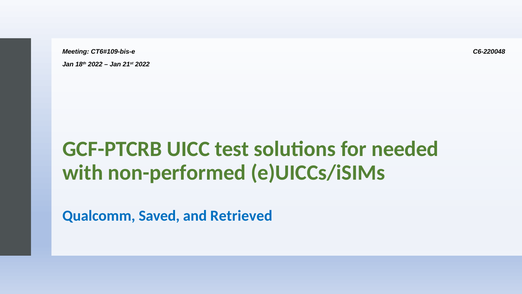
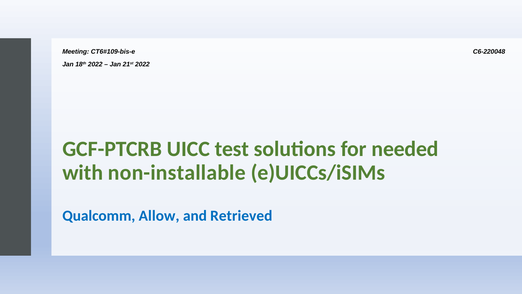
non-performed: non-performed -> non-installable (177, 172)
Saved: Saved -> Allow (159, 215)
